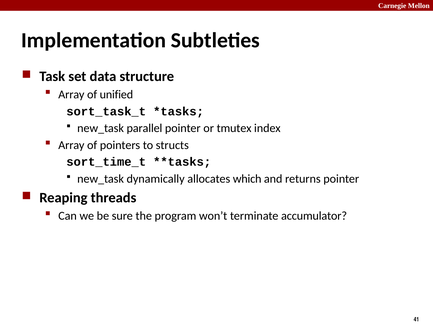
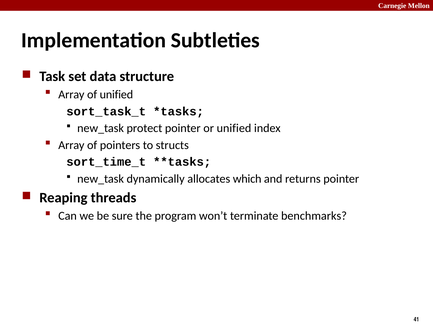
parallel: parallel -> protect (144, 128)
or tmutex: tmutex -> unified (234, 128)
accumulator: accumulator -> benchmarks (314, 216)
